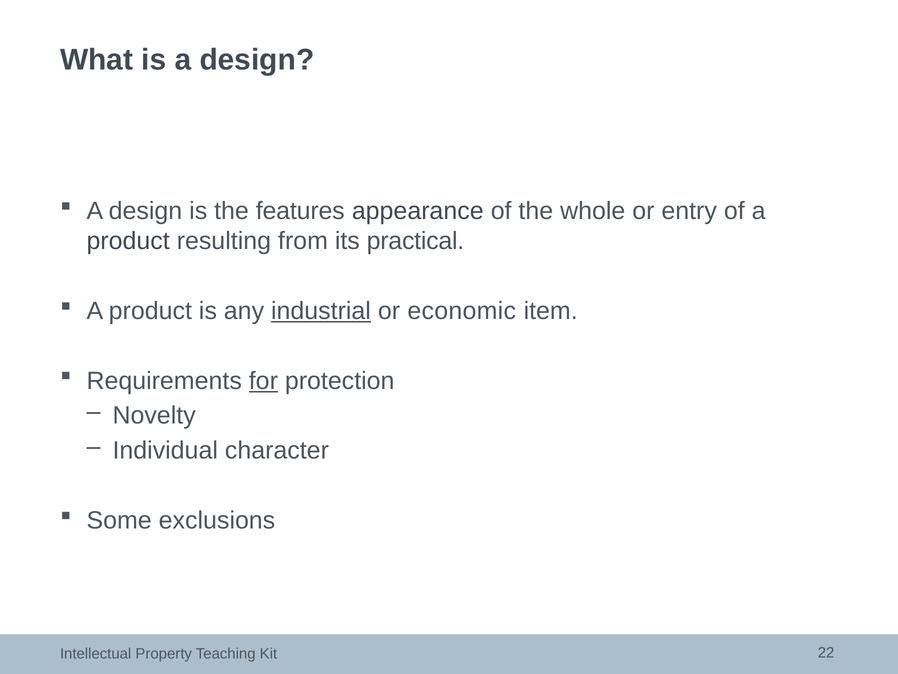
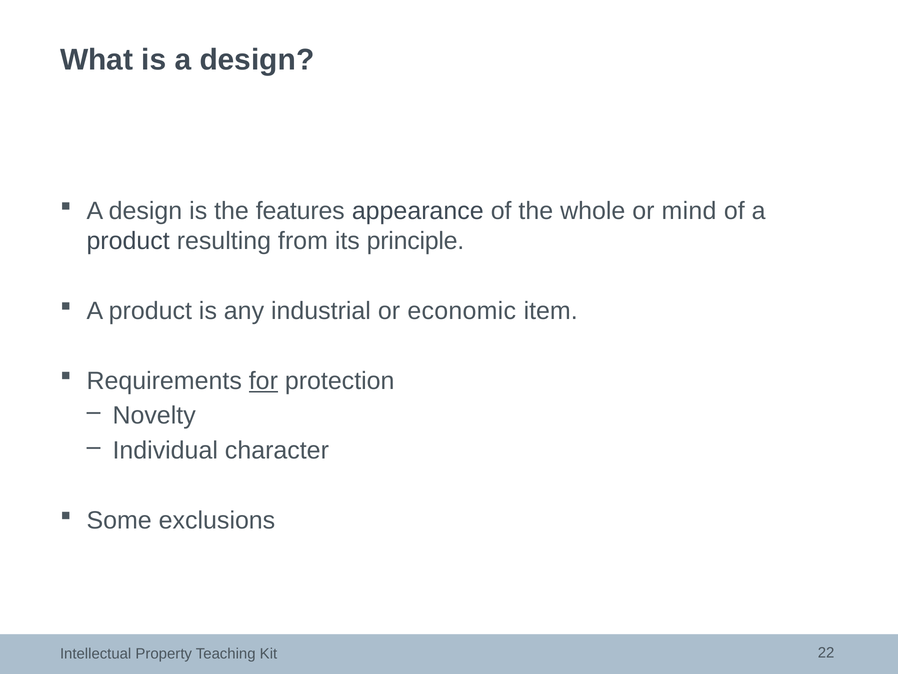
entry: entry -> mind (689, 211)
practical: practical -> principle (415, 241)
industrial underline: present -> none (321, 311)
